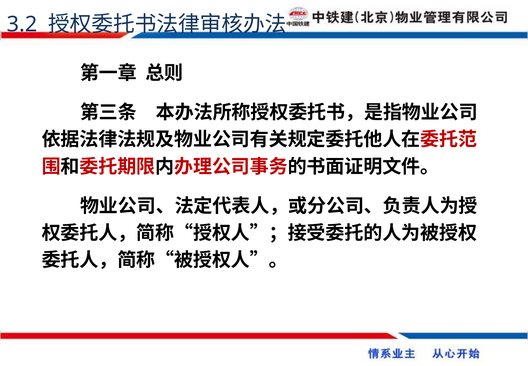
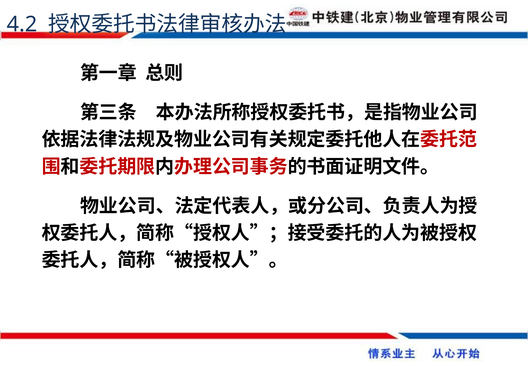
3.2: 3.2 -> 4.2 (22, 24)
